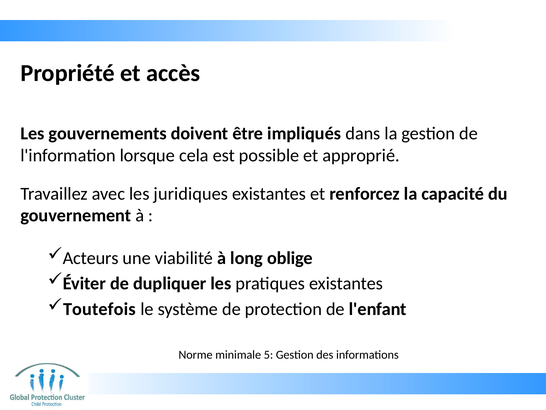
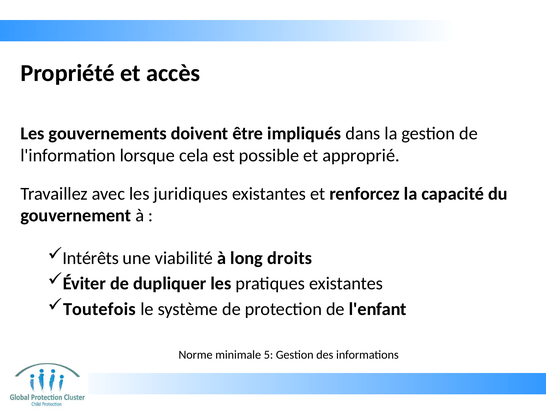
Acteurs: Acteurs -> Intérêts (91, 258)
oblige: oblige -> droits (290, 258)
